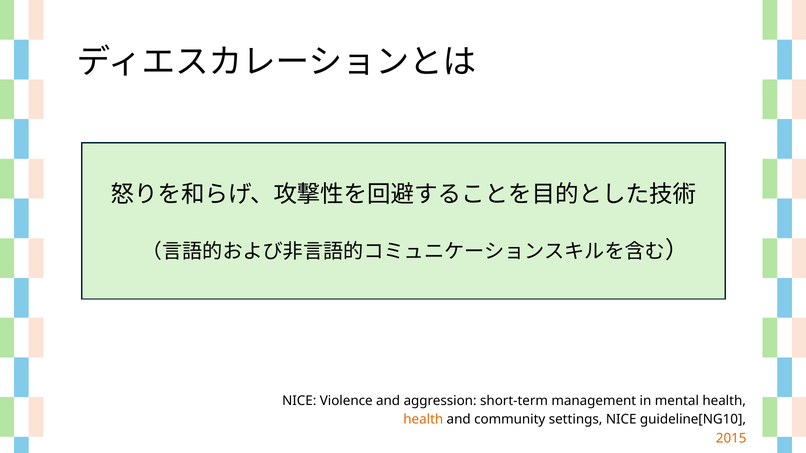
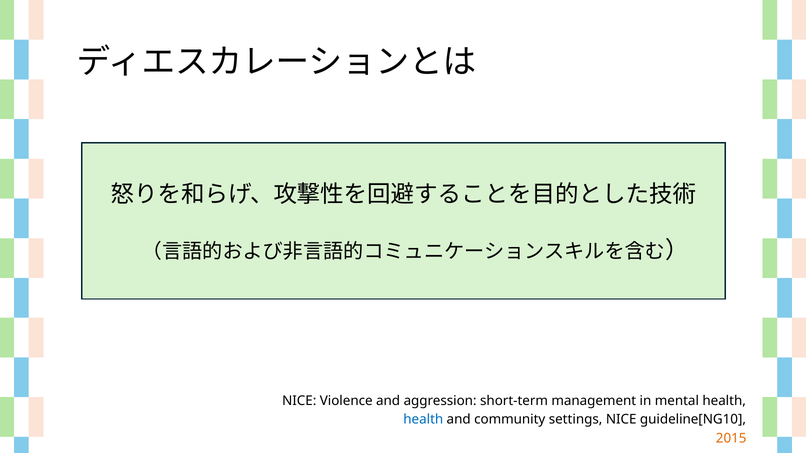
health colour: orange -> blue (423, 420)
